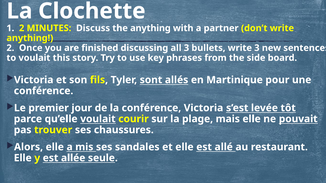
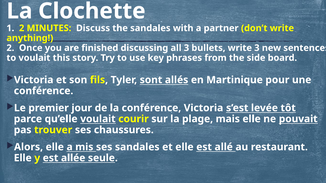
the anything: anything -> sandales (150, 28)
